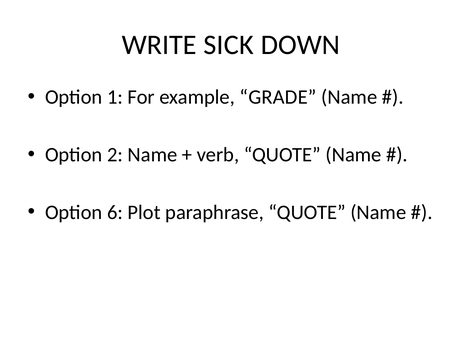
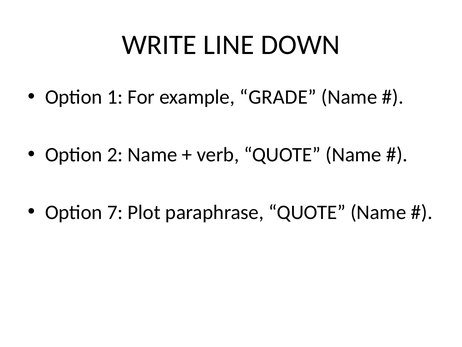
SICK: SICK -> LINE (229, 45)
6: 6 -> 7 (115, 212)
